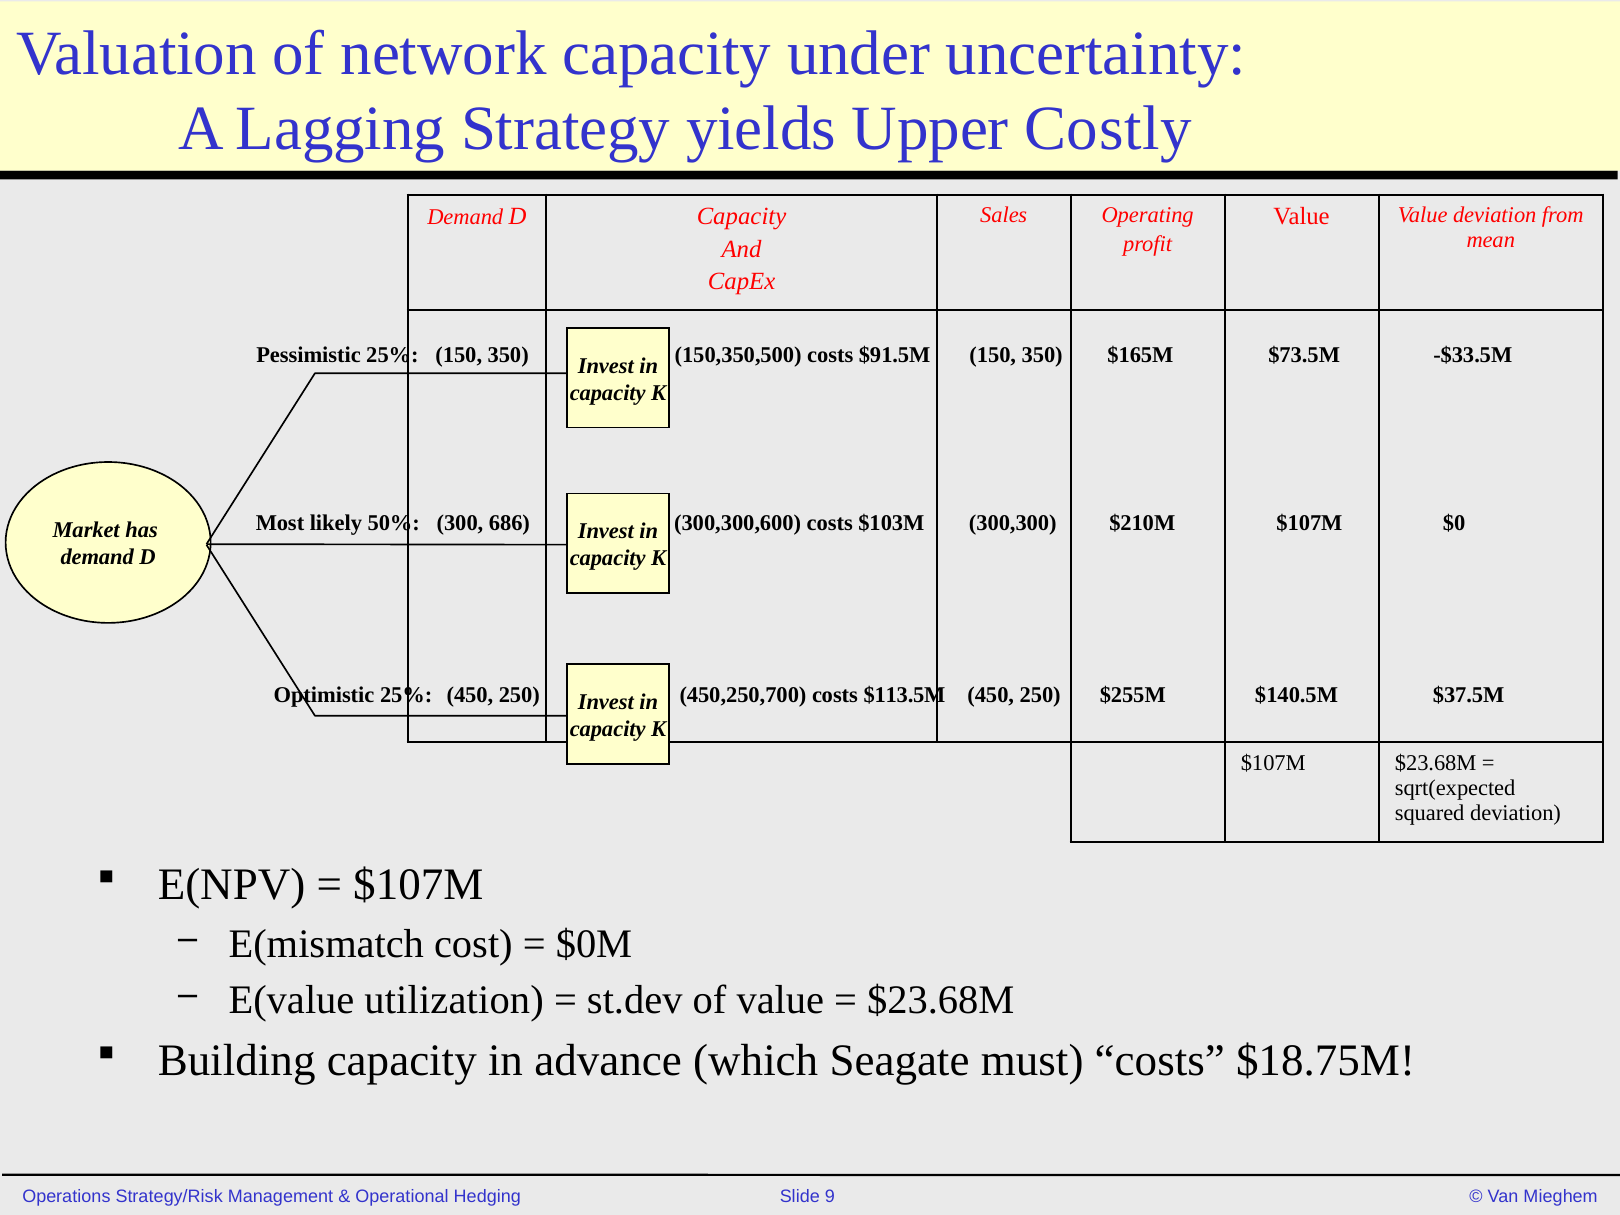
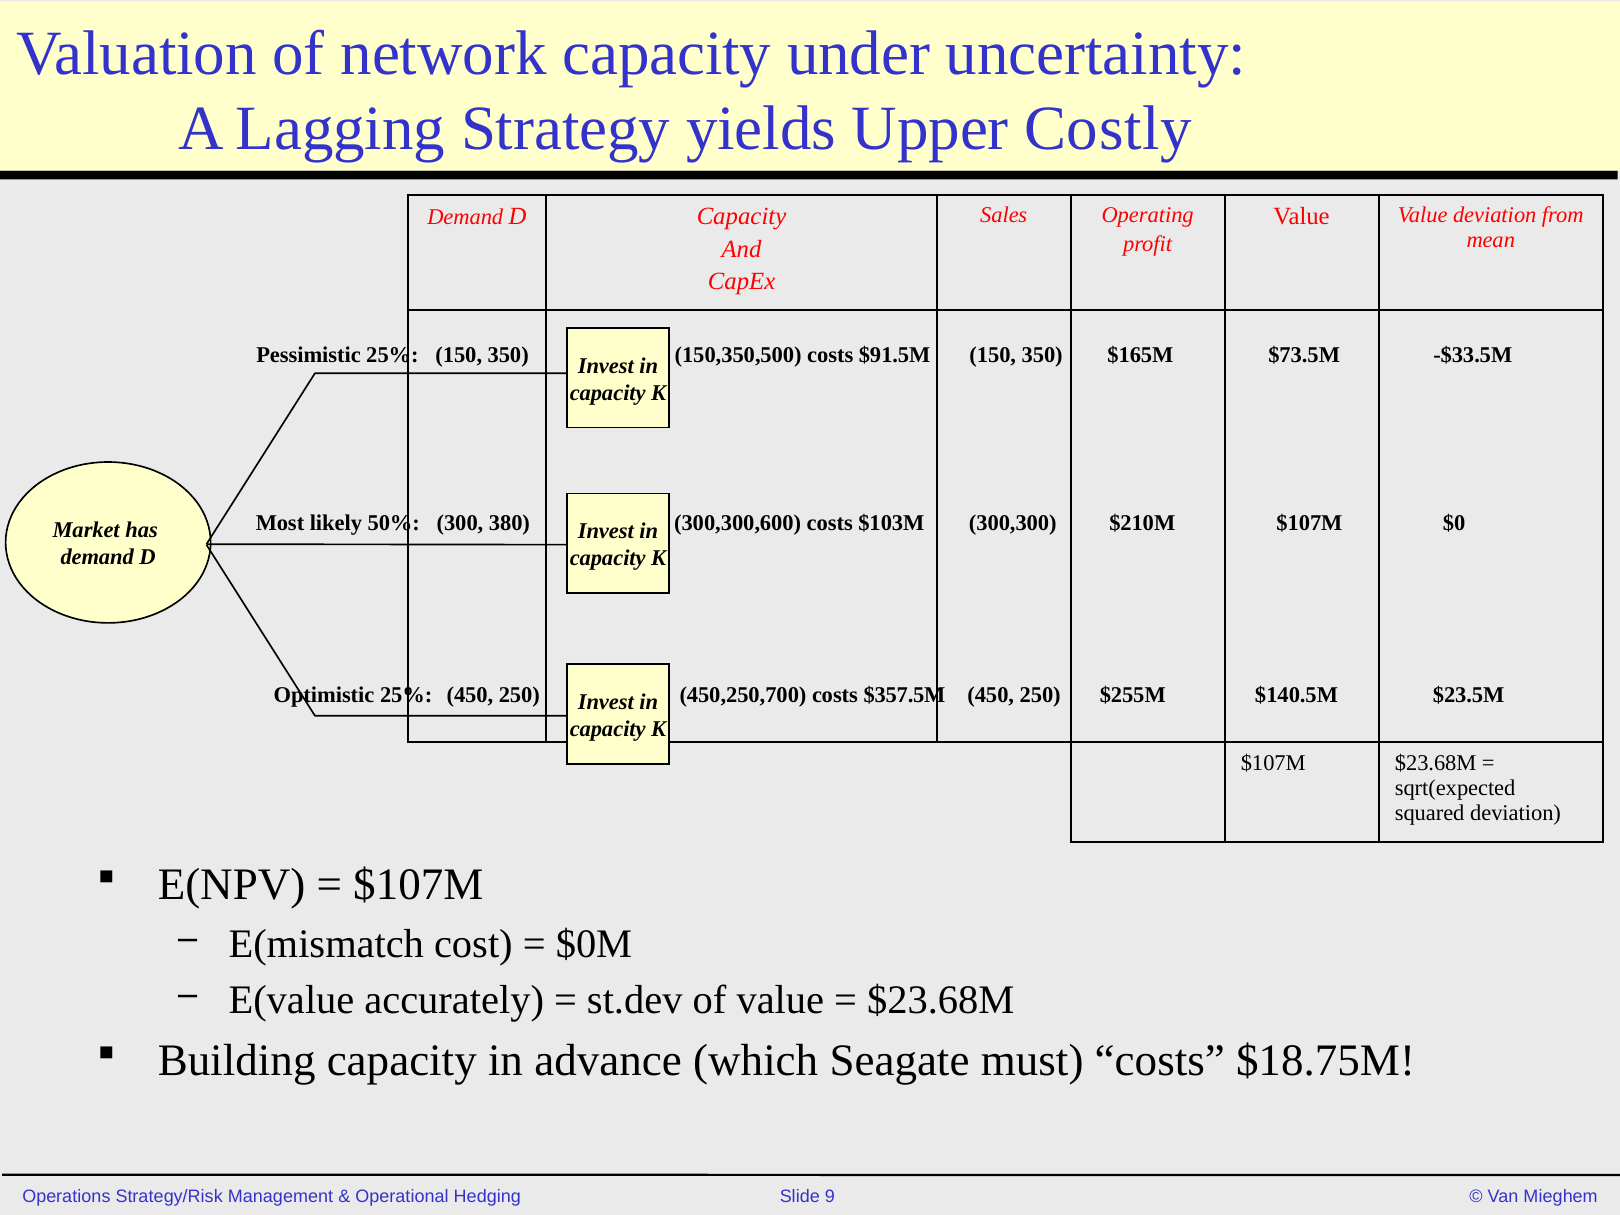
686: 686 -> 380 (509, 523)
$113.5M: $113.5M -> $357.5M (905, 695)
$37.5M: $37.5M -> $23.5M (1469, 695)
utilization: utilization -> accurately (454, 1000)
